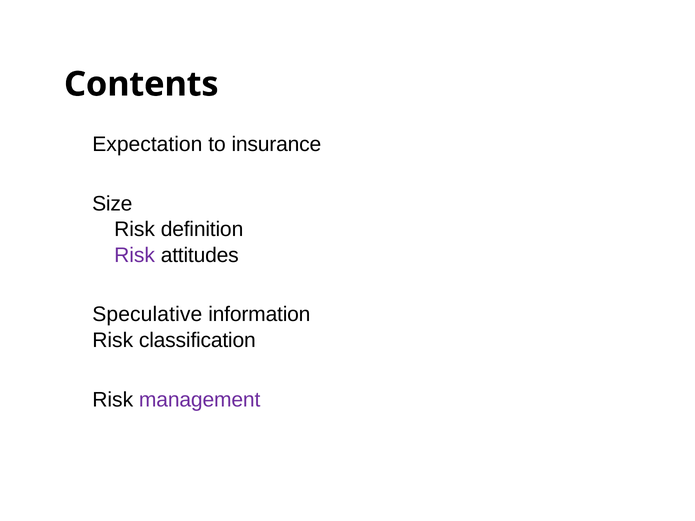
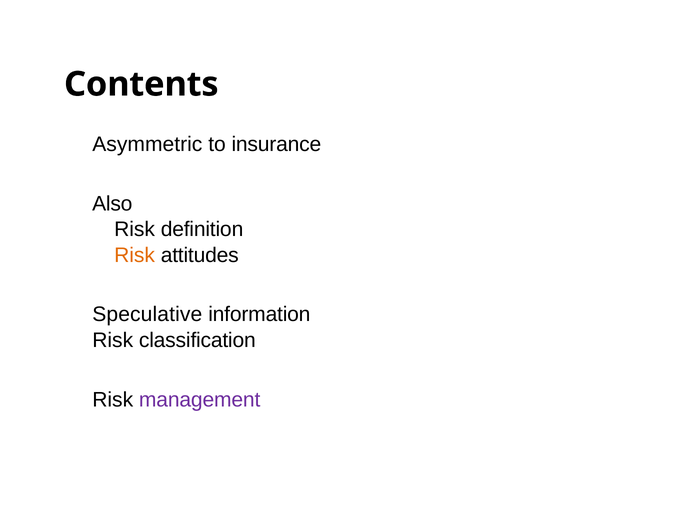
Expectation: Expectation -> Asymmetric (147, 145)
Size: Size -> Also (112, 204)
Risk colour: purple -> orange (135, 256)
